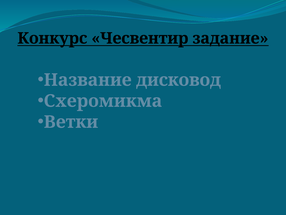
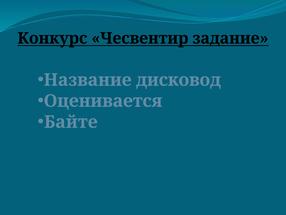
Схеромикма: Схеромикма -> Оценивается (103, 101)
Ветки: Ветки -> Байте (71, 122)
